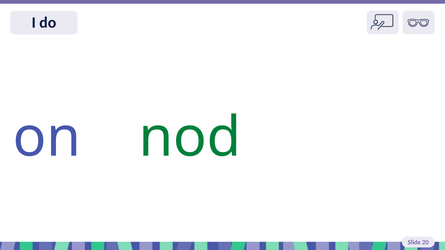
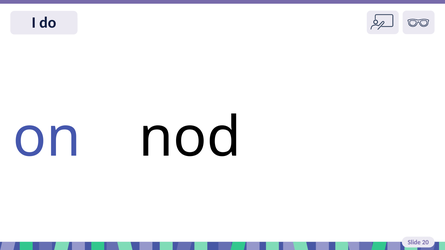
nod colour: green -> black (190, 138)
